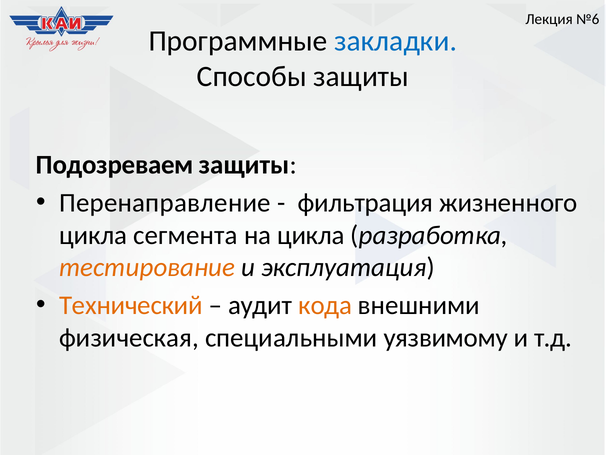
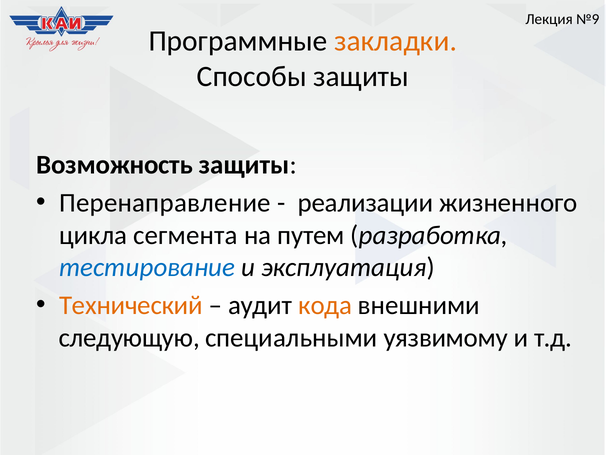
№6: №6 -> №9 (588, 19)
закладки colour: blue -> orange (396, 41)
Подозреваем: Подозреваем -> Возможность (115, 165)
фильтрация: фильтрация -> реализации (365, 203)
на цикла: цикла -> путем (311, 235)
тестирование colour: orange -> blue (147, 267)
физическая: физическая -> следующую (129, 337)
